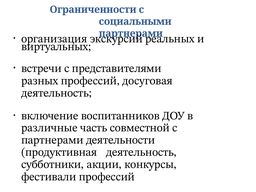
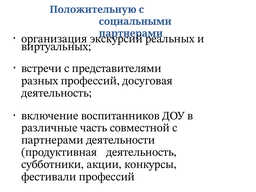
Ограниченности: Ограниченности -> Положительную (93, 10)
